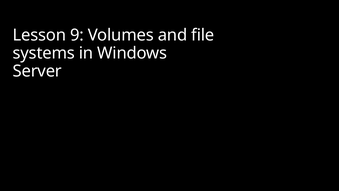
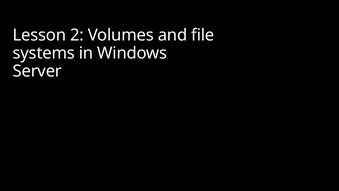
9: 9 -> 2 (77, 35)
